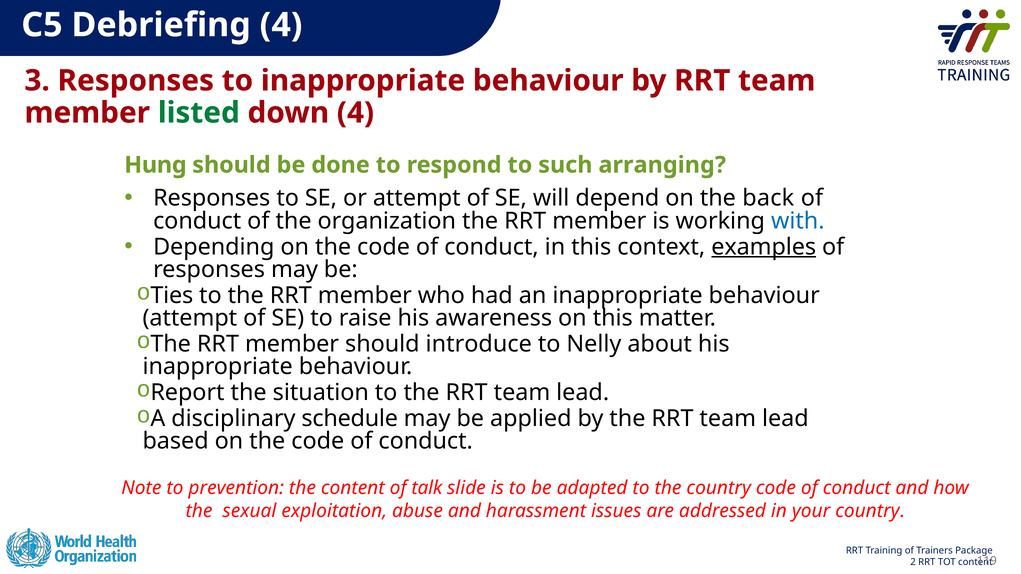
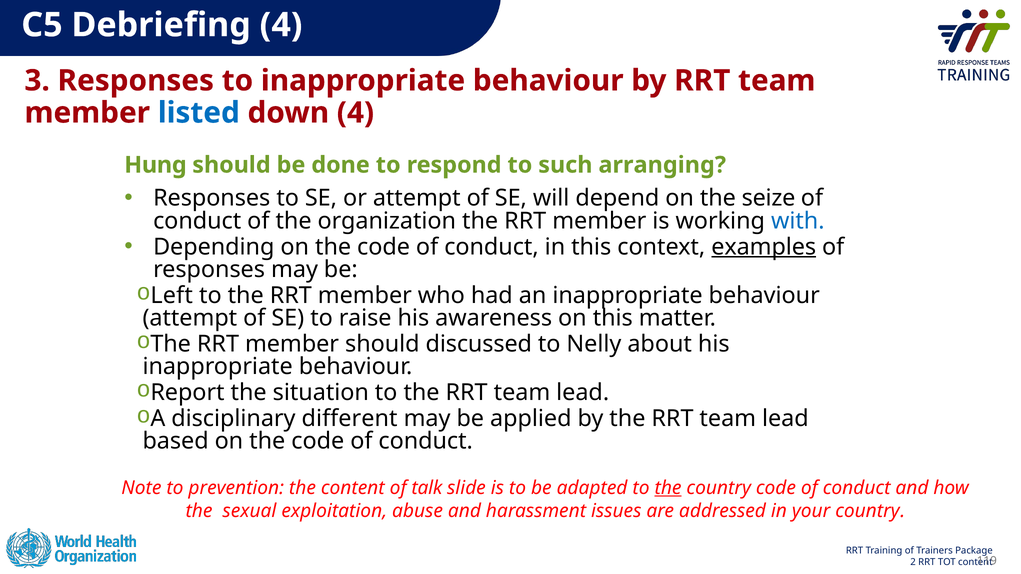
listed colour: green -> blue (199, 113)
back: back -> seize (769, 198)
Ties: Ties -> Left (172, 296)
introduce: introduce -> discussed (479, 344)
schedule: schedule -> different (350, 419)
the underline: none -> present (668, 488)
